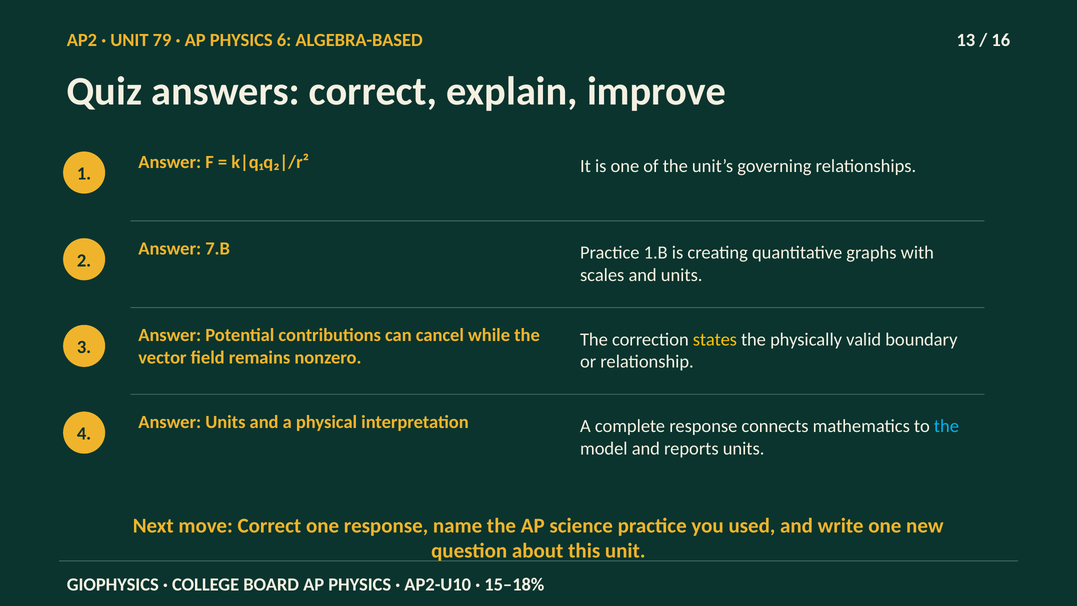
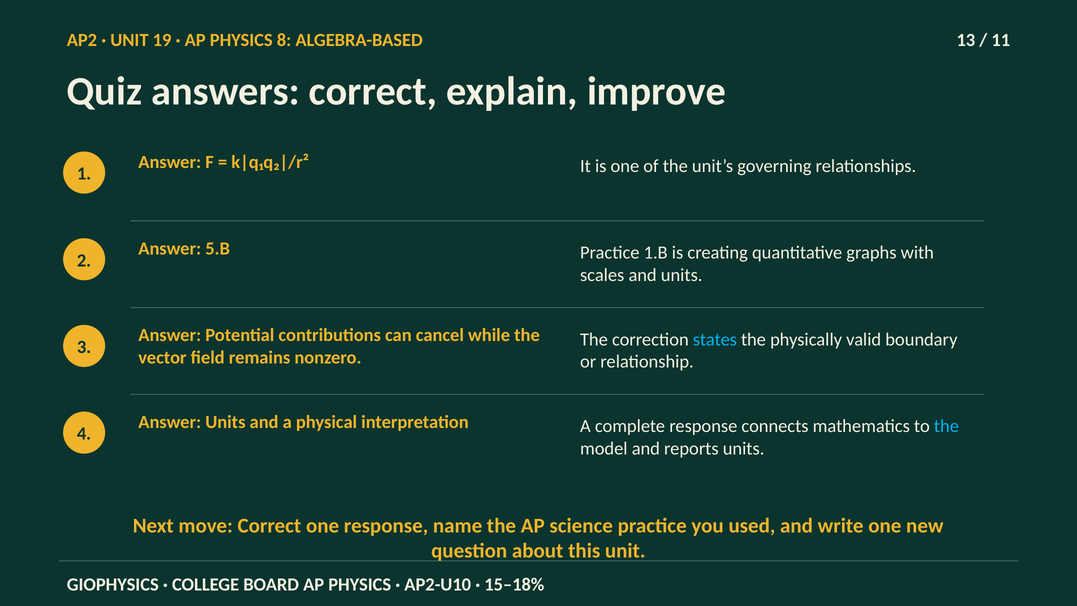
79: 79 -> 19 (162, 40)
6: 6 -> 8 (284, 40)
16: 16 -> 11 (1001, 40)
7.B: 7.B -> 5.B (218, 249)
states colour: yellow -> light blue (715, 339)
